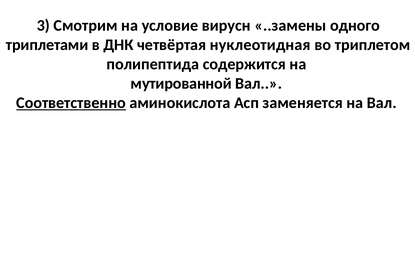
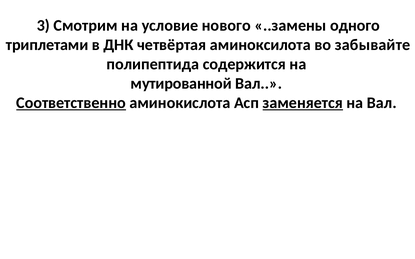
вирусн: вирусн -> нового (226, 25)
нуклеотидная: нуклеотидная -> аминоксилота (260, 45)
триплетом: триплетом -> забывайте (373, 45)
заменяется underline: none -> present (303, 103)
